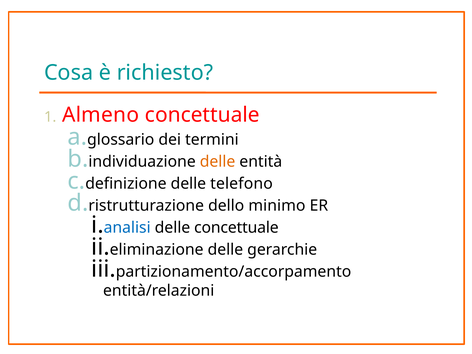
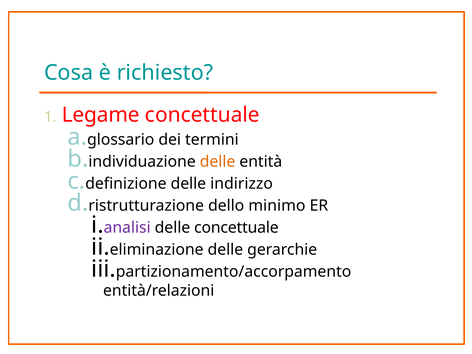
Almeno: Almeno -> Legame (101, 115)
telefono: telefono -> indirizzo (242, 184)
analisi colour: blue -> purple (127, 228)
